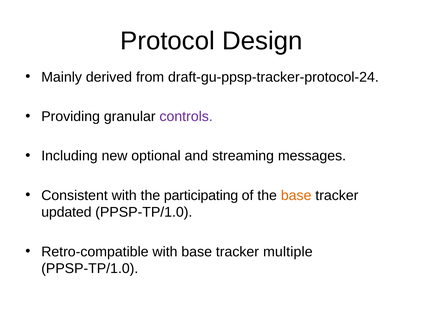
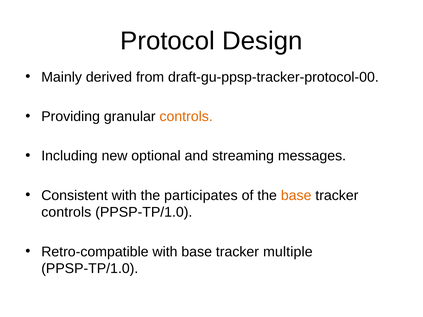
draft-gu-ppsp-tracker-protocol-24: draft-gu-ppsp-tracker-protocol-24 -> draft-gu-ppsp-tracker-protocol-00 (273, 77)
controls colour: purple -> orange (186, 117)
participating: participating -> participates (201, 196)
updated: updated -> controls (66, 212)
